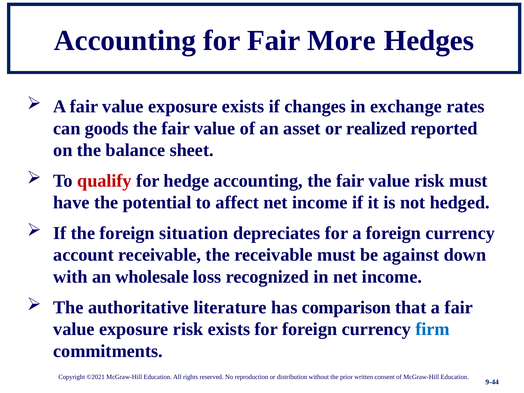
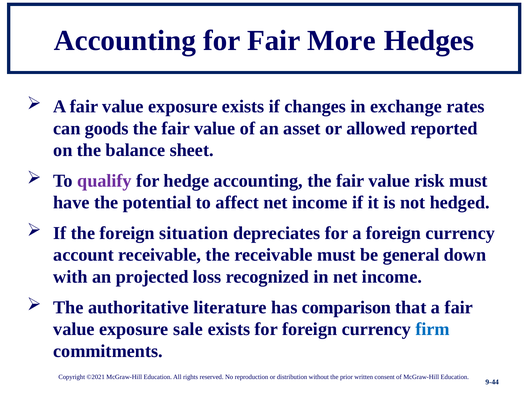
realized: realized -> allowed (376, 128)
qualify colour: red -> purple (105, 181)
against: against -> general (411, 255)
wholesale: wholesale -> projected (152, 277)
exposure risk: risk -> sale (188, 329)
